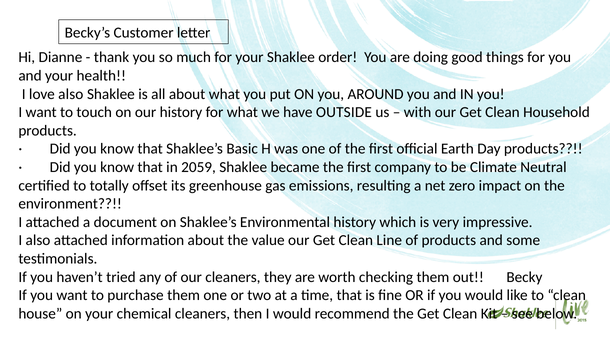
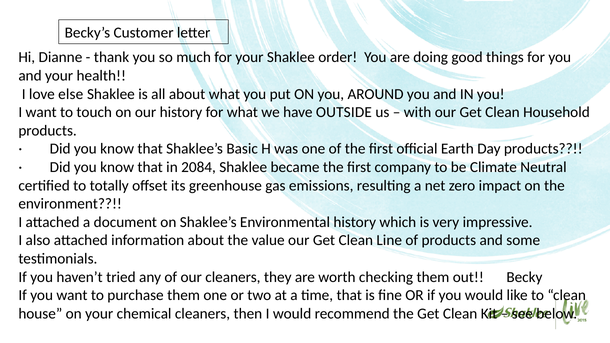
love also: also -> else (71, 94)
2059: 2059 -> 2084 (199, 167)
